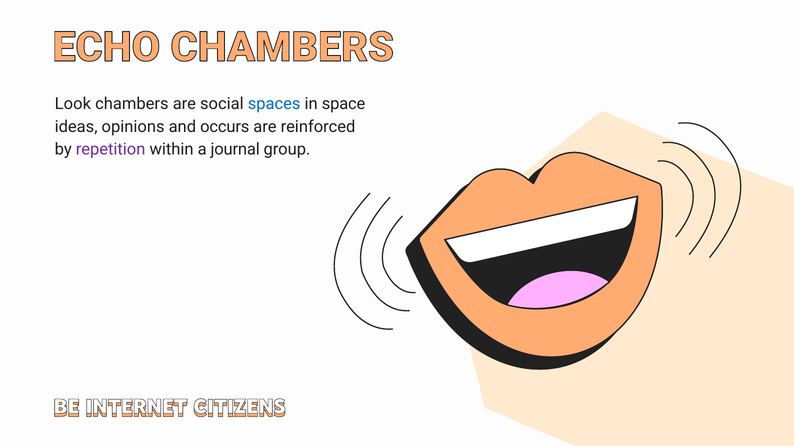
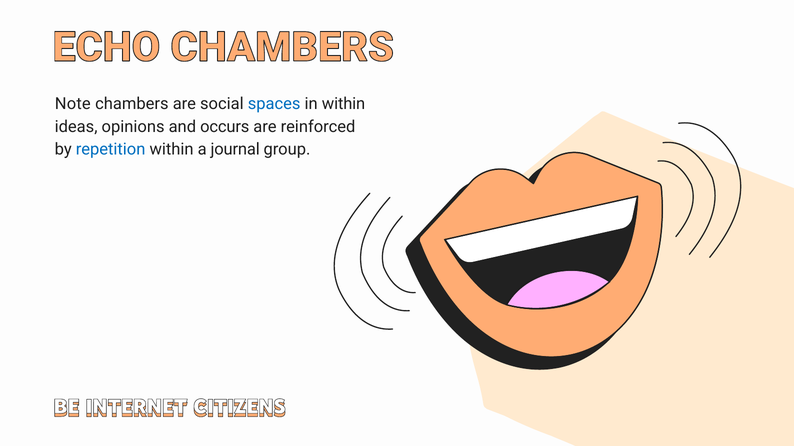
Look: Look -> Note (73, 104)
in space: space -> within (344, 104)
repetition colour: purple -> blue (111, 150)
